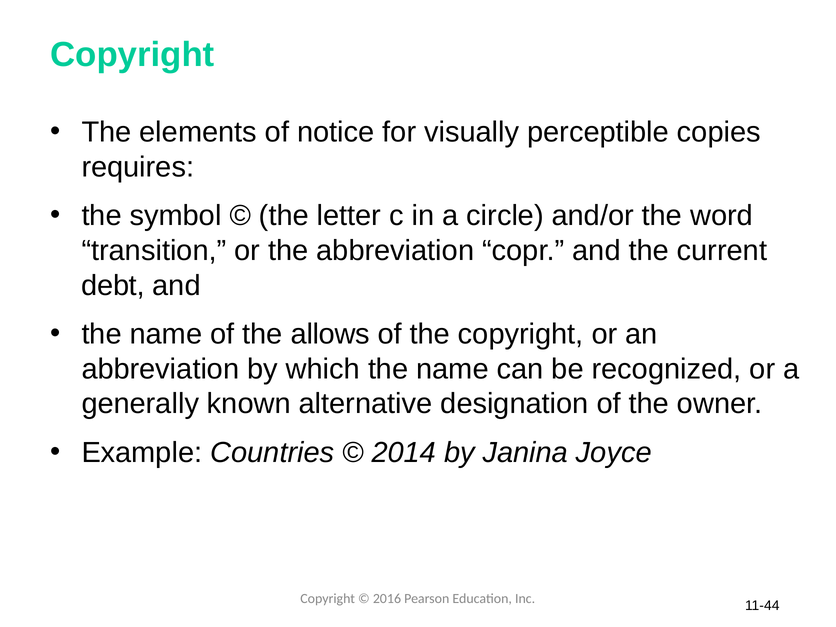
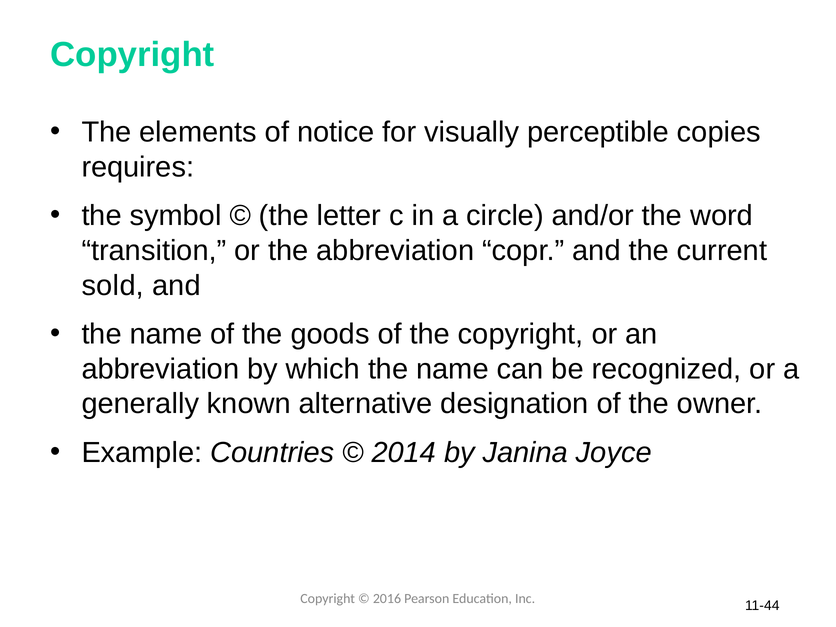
debt: debt -> sold (113, 285)
allows: allows -> goods (330, 334)
